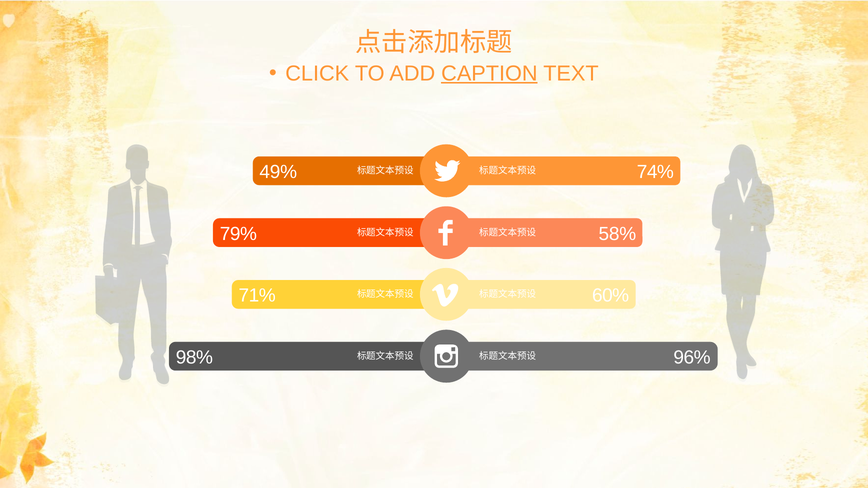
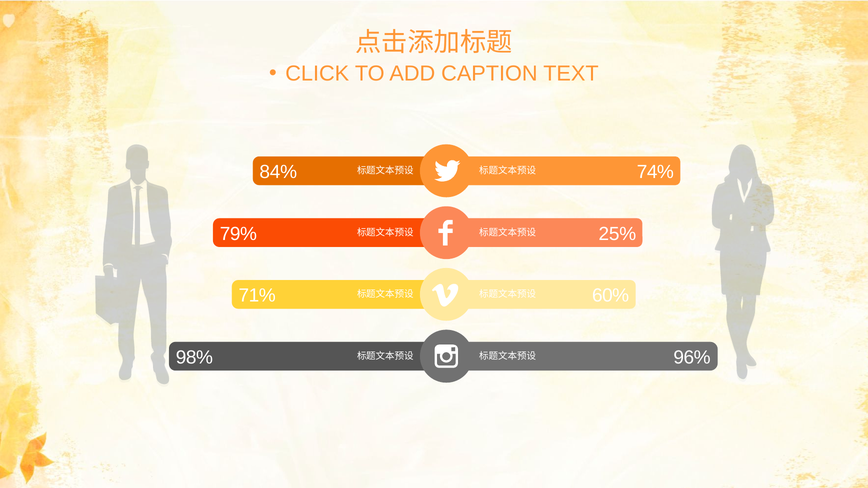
CAPTION underline: present -> none (489, 74)
49%: 49% -> 84% (278, 172)
58%: 58% -> 25% (617, 234)
